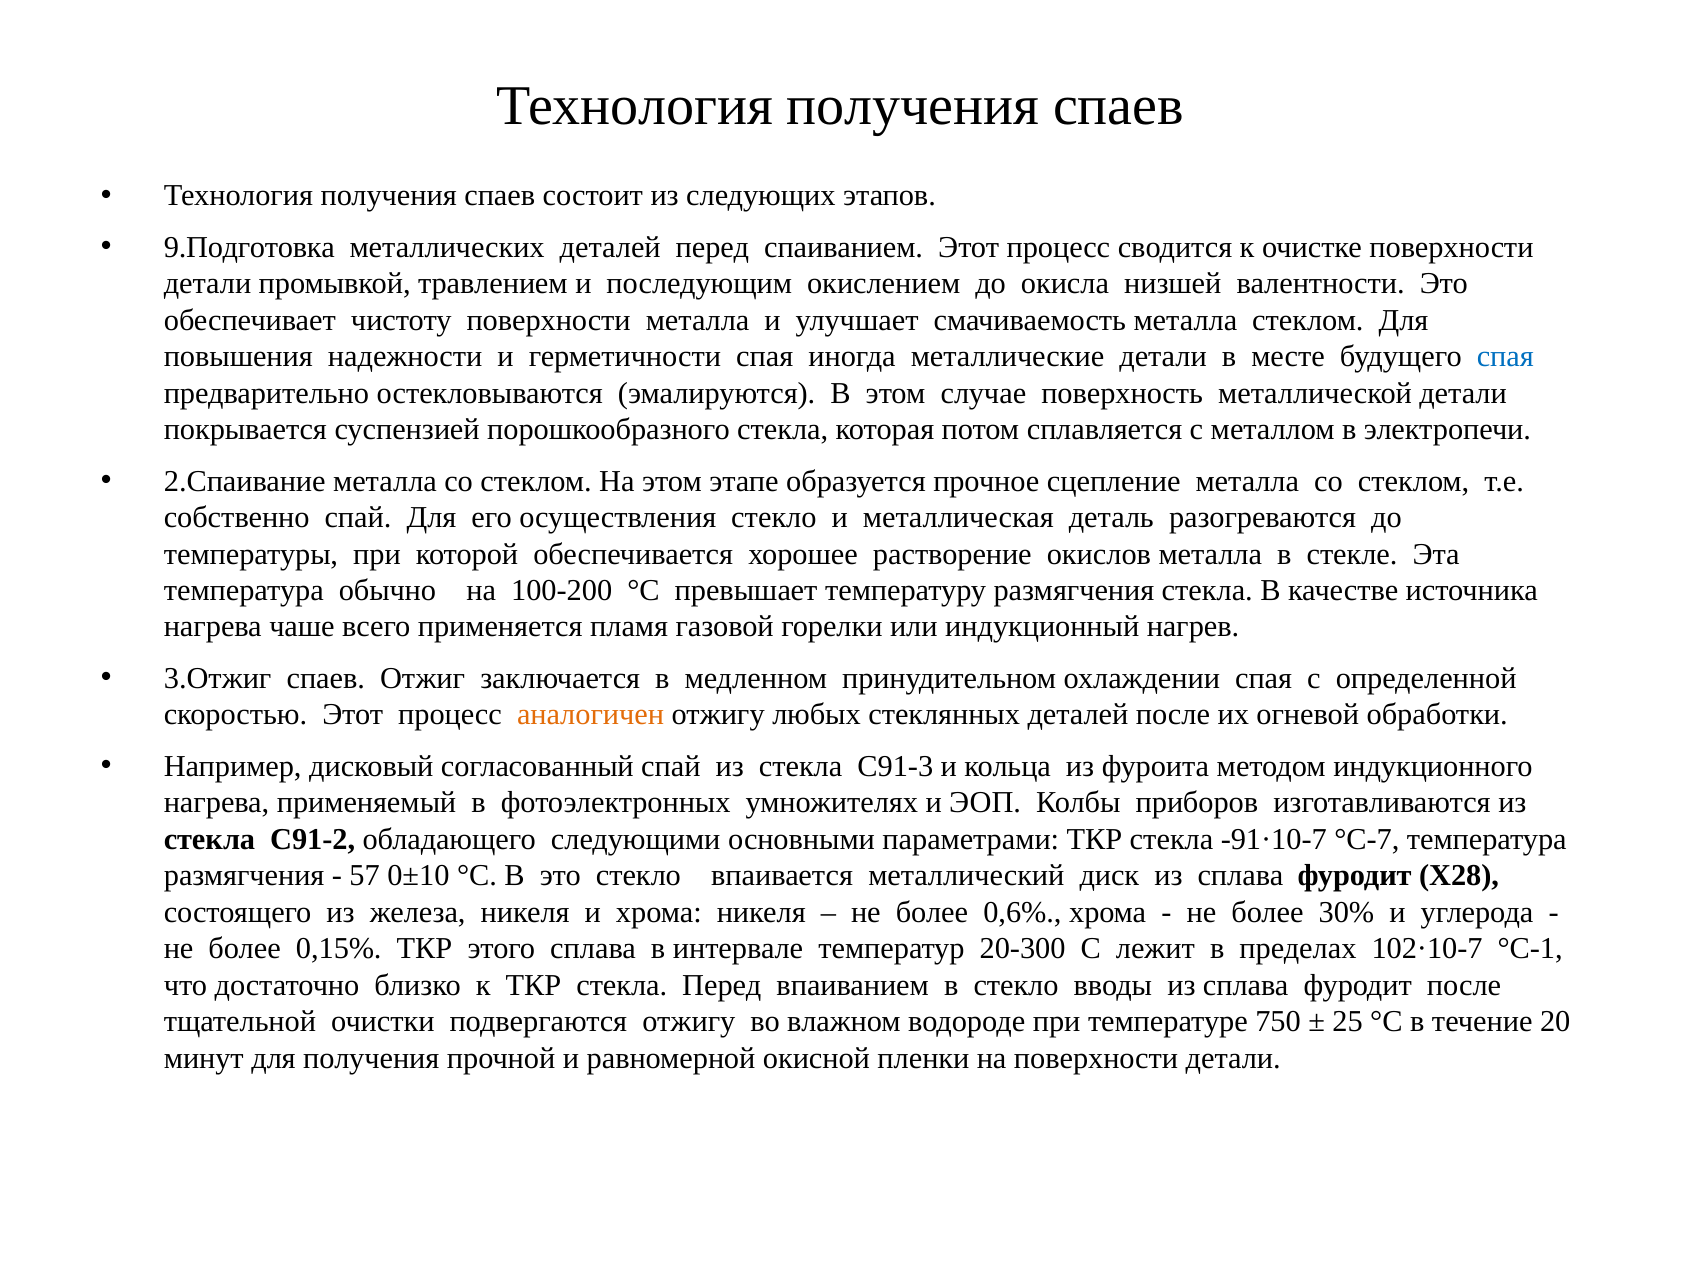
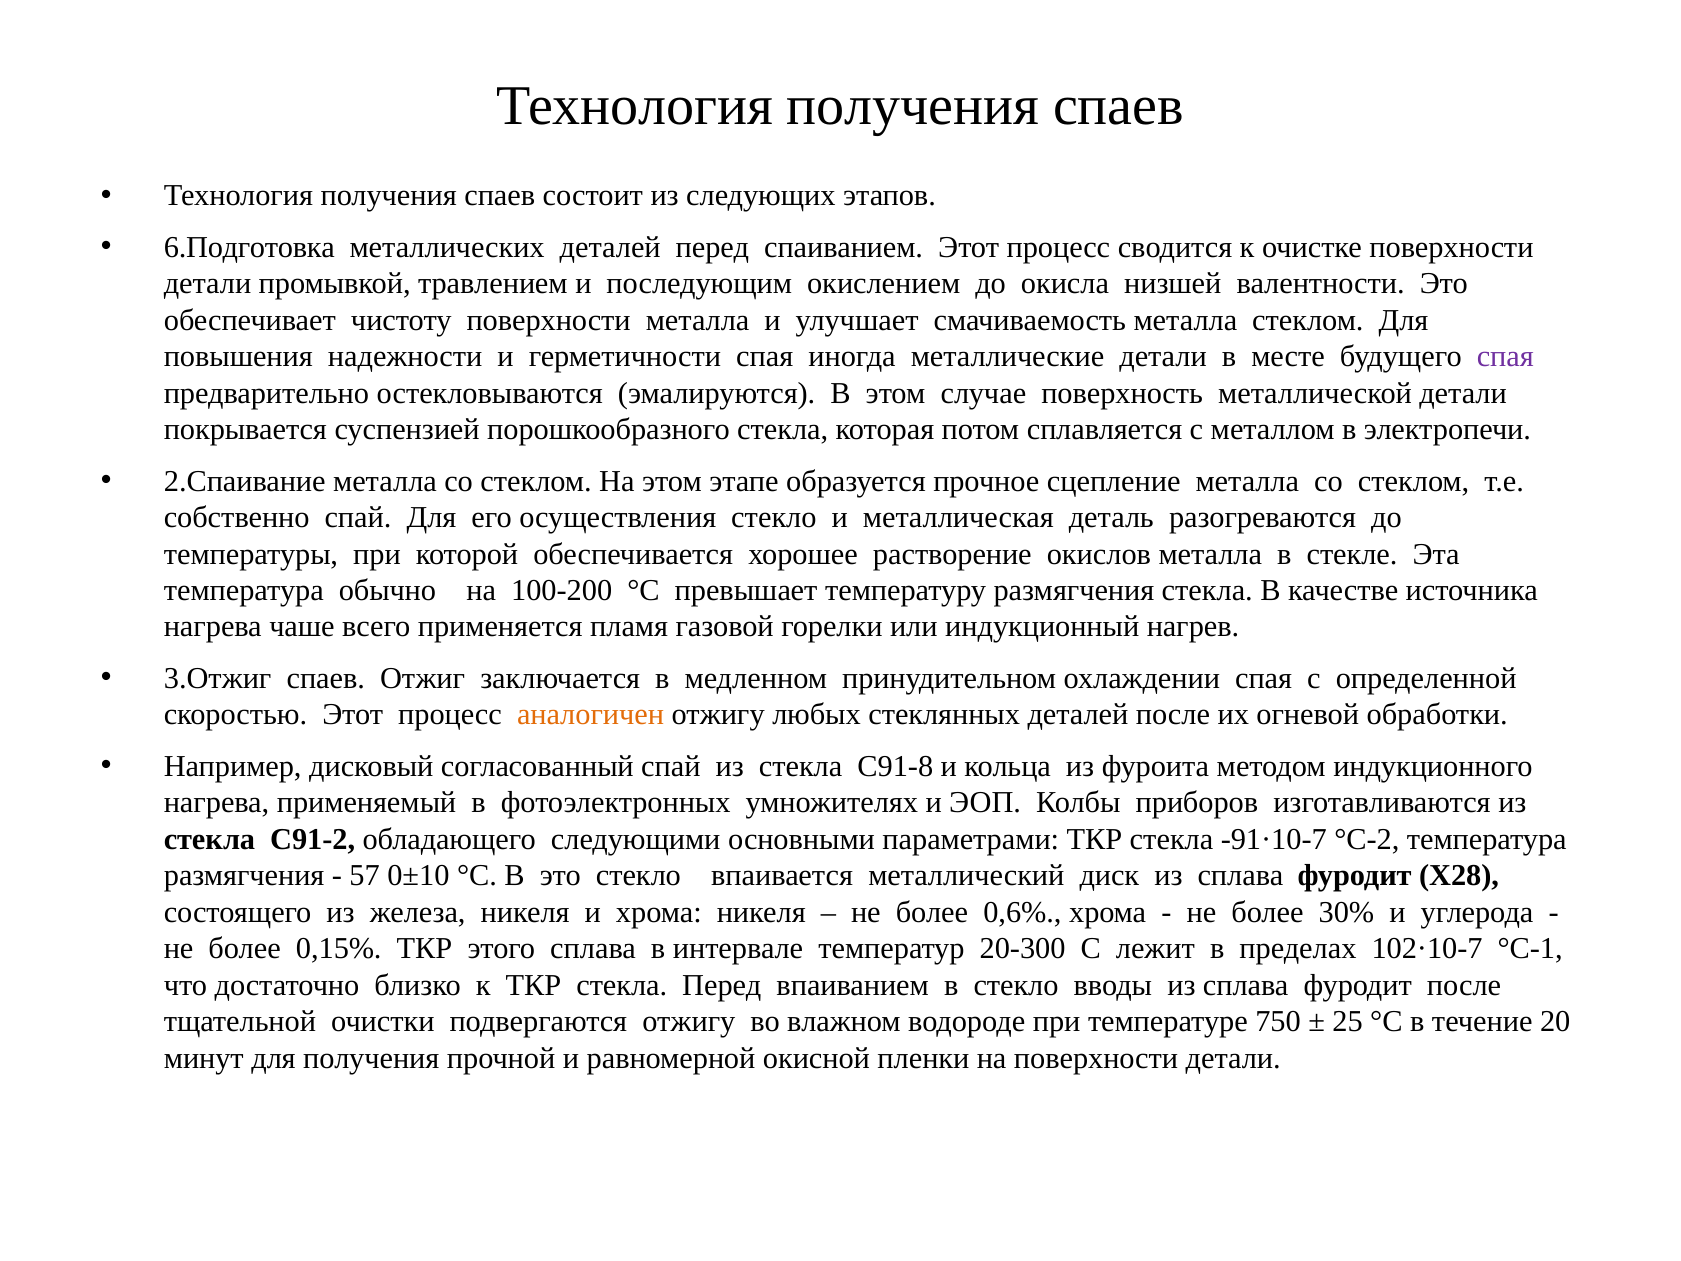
9.Подготовка: 9.Подготовка -> 6.Подготовка (249, 247)
спая colour: blue -> purple (1505, 357)
С91-3: С91-3 -> С91-8 (895, 766)
°С-7: °С-7 -> °С-2 (1367, 839)
